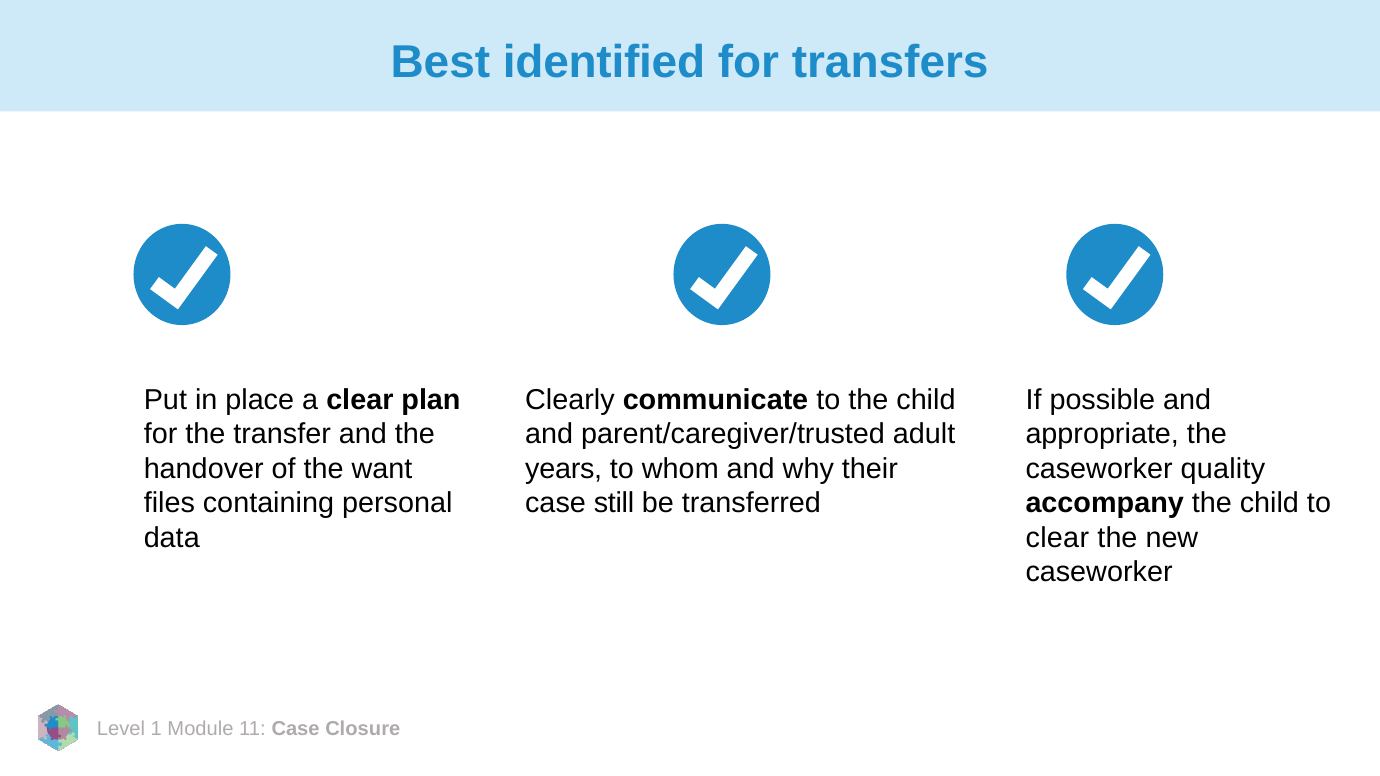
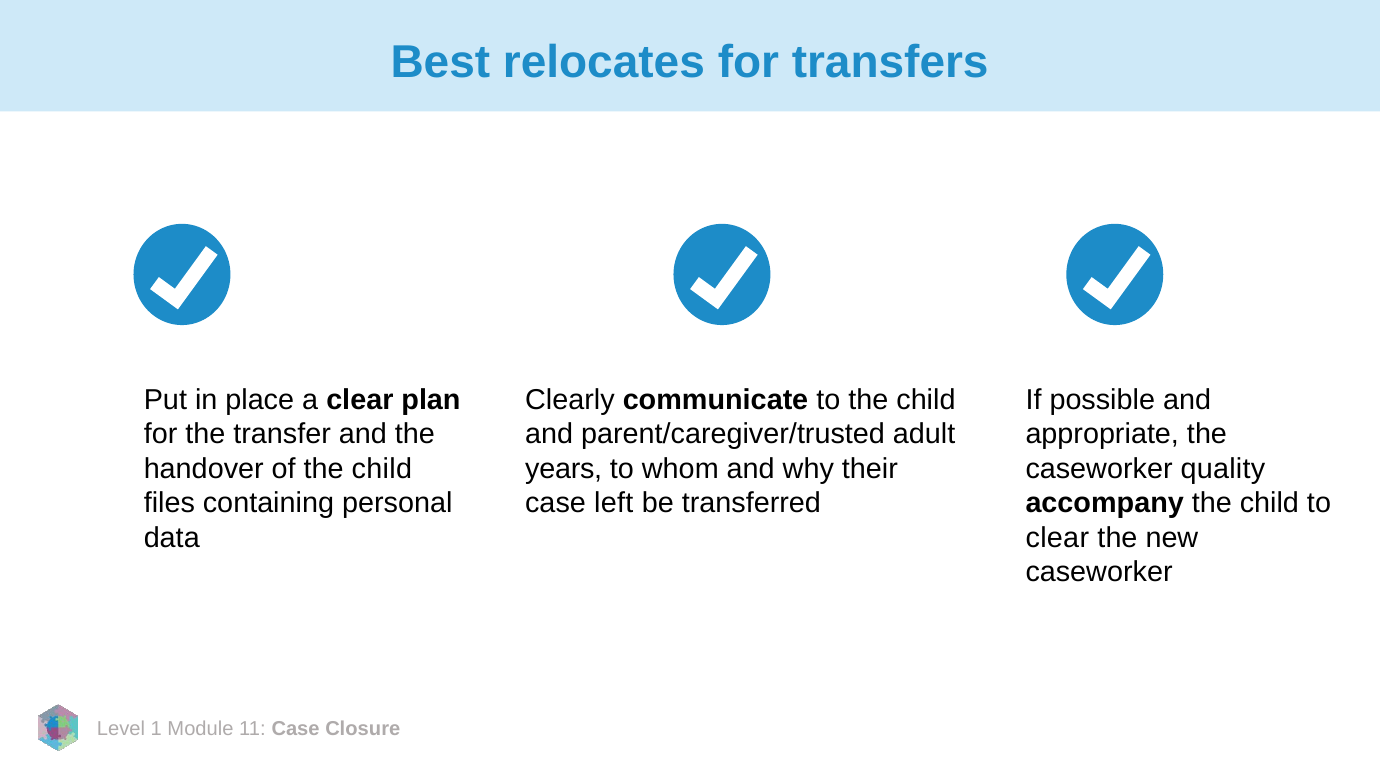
identified: identified -> relocates (604, 63)
of the want: want -> child (382, 469)
still: still -> left (614, 503)
